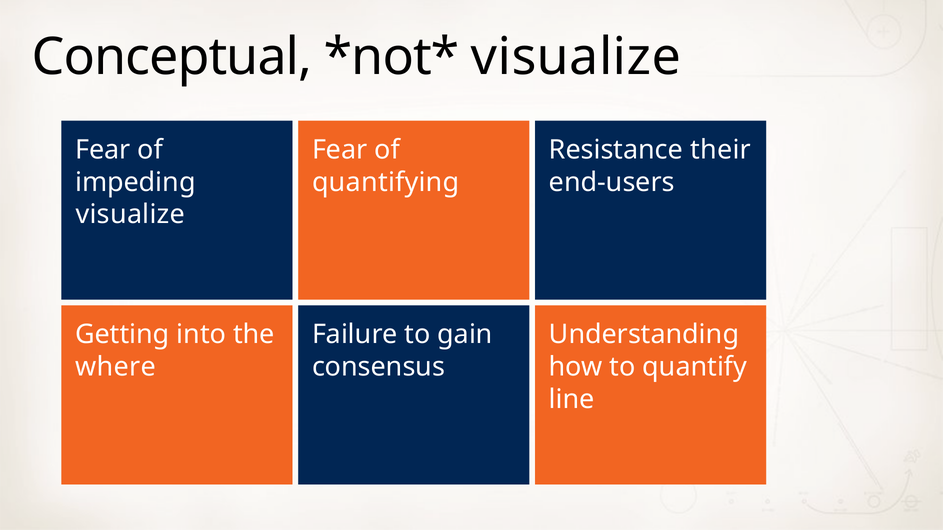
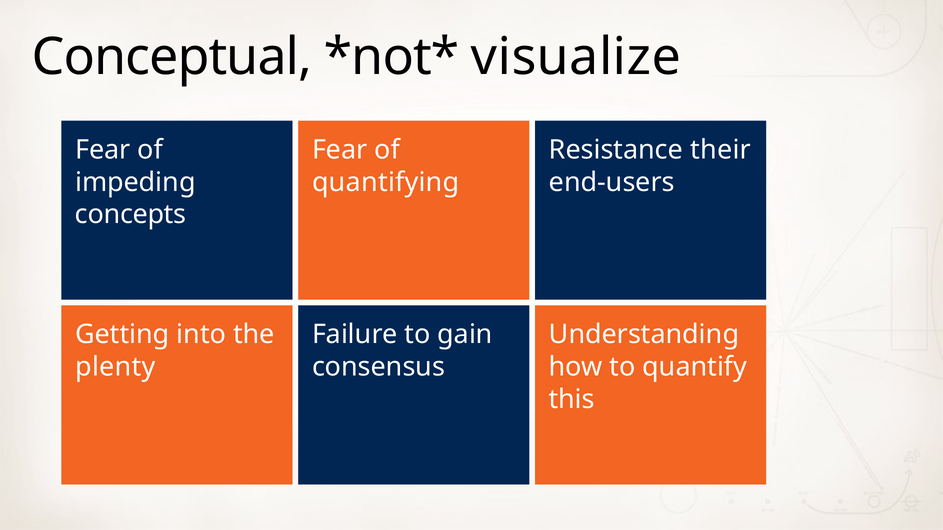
visualize: visualize -> concepts (131, 215)
where: where -> plenty (116, 367)
line: line -> this (572, 399)
